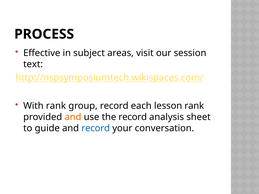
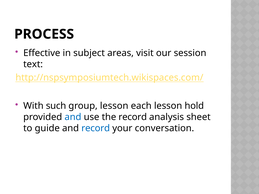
With rank: rank -> such (56, 106)
group record: record -> lesson (114, 106)
lesson rank: rank -> hold (194, 106)
and colour: orange -> blue (73, 117)
